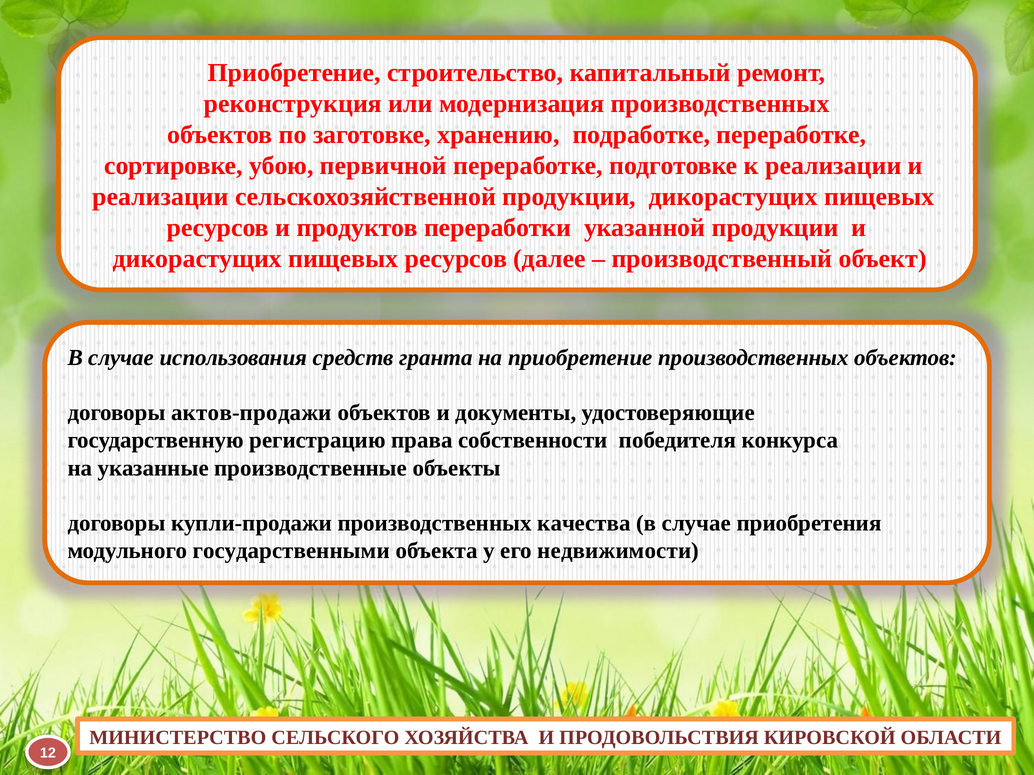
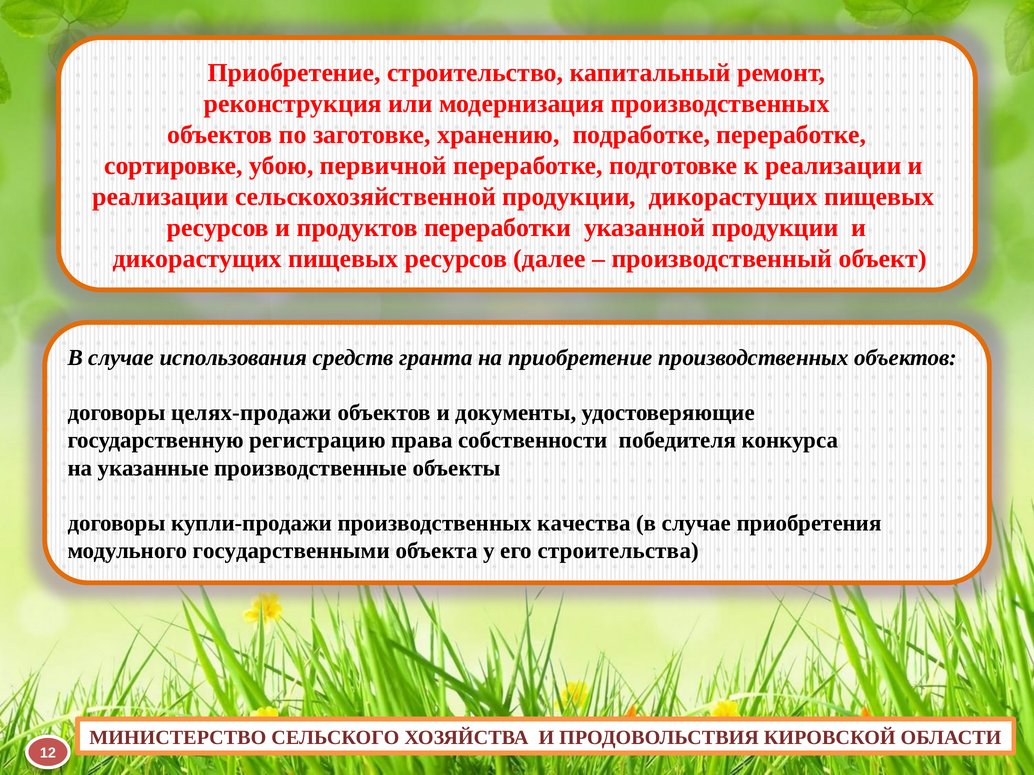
актов-продажи: актов-продажи -> целях-продажи (251, 413)
недвижимости: недвижимости -> строительства (618, 551)
